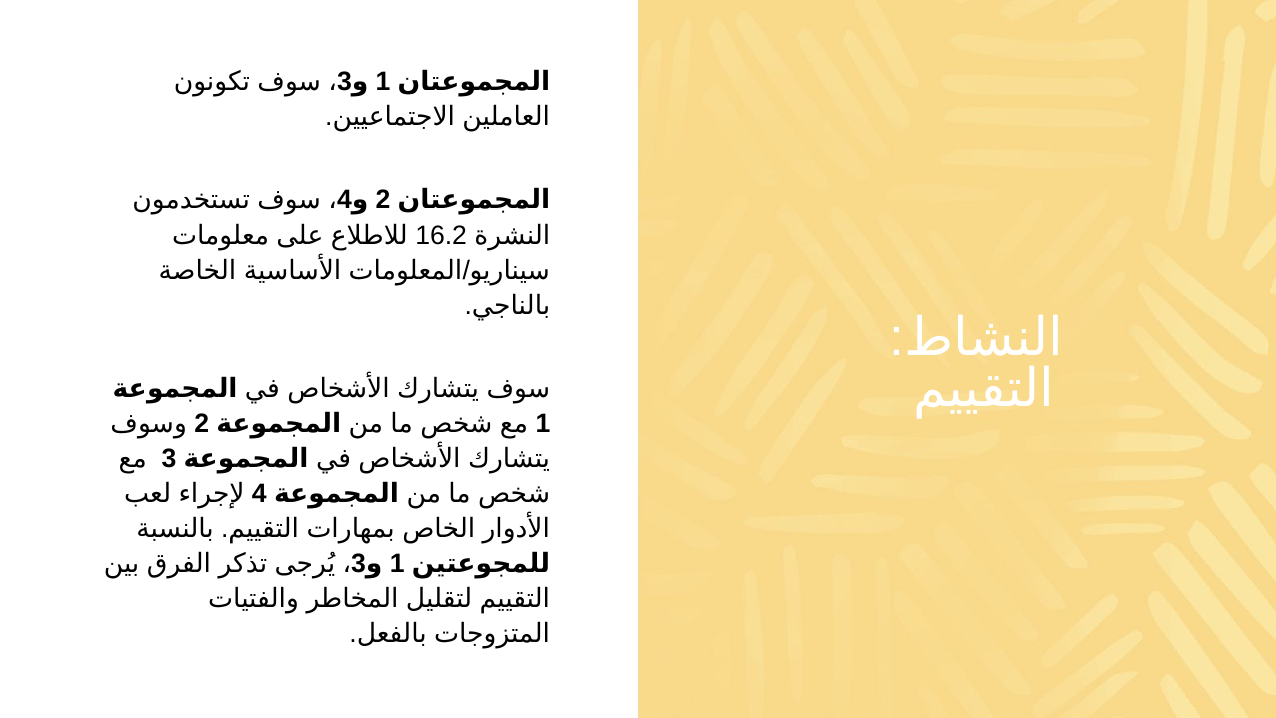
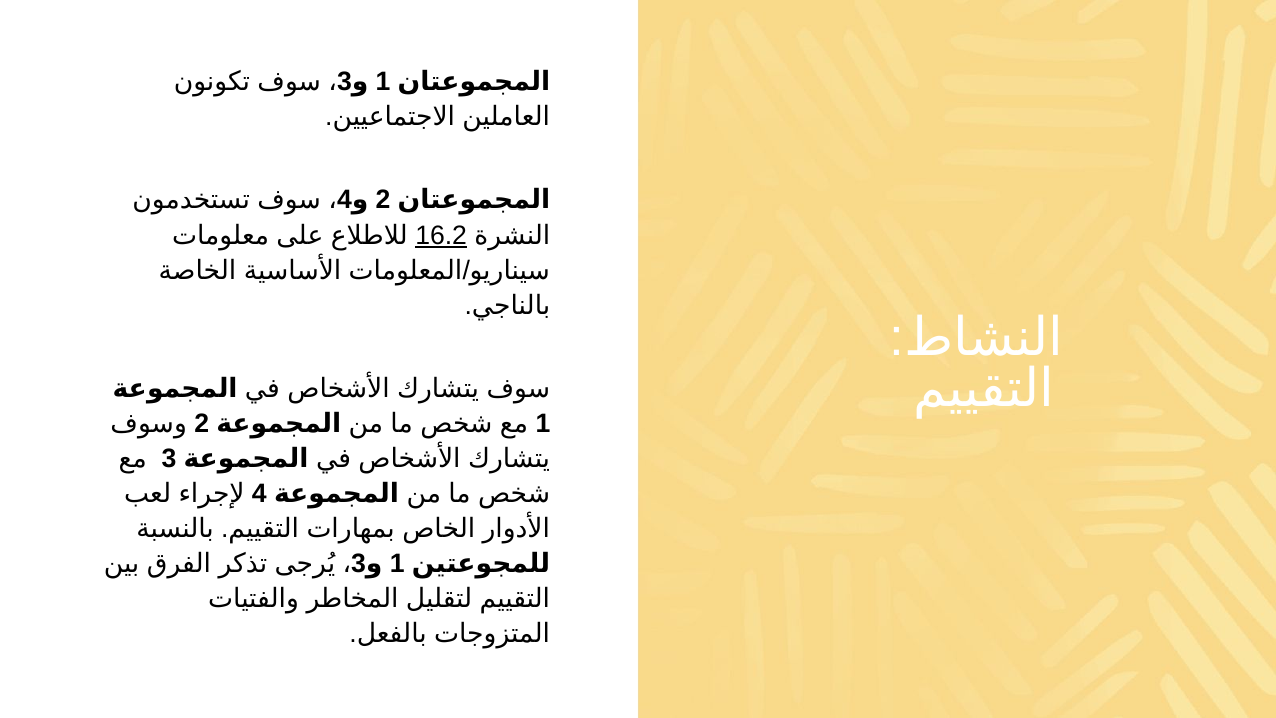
16.2 underline: none -> present (441, 235)
